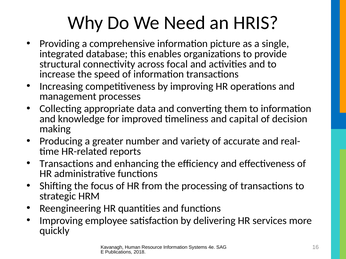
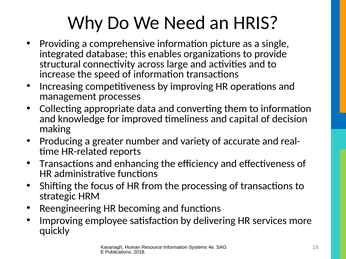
focal: focal -> large (177, 64)
quantities: quantities -> becoming (139, 209)
